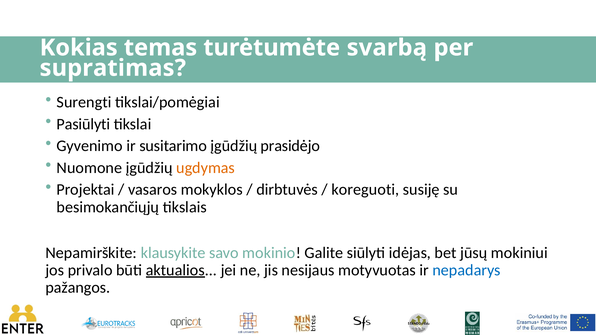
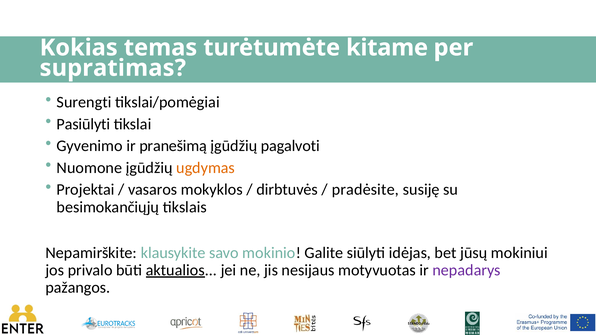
svarbą: svarbą -> kitame (387, 48)
susitarimo: susitarimo -> pranešimą (173, 146)
prasidėjo: prasidėjo -> pagalvoti (290, 146)
koreguoti: koreguoti -> pradėsite (365, 190)
nepadarys colour: blue -> purple (467, 270)
